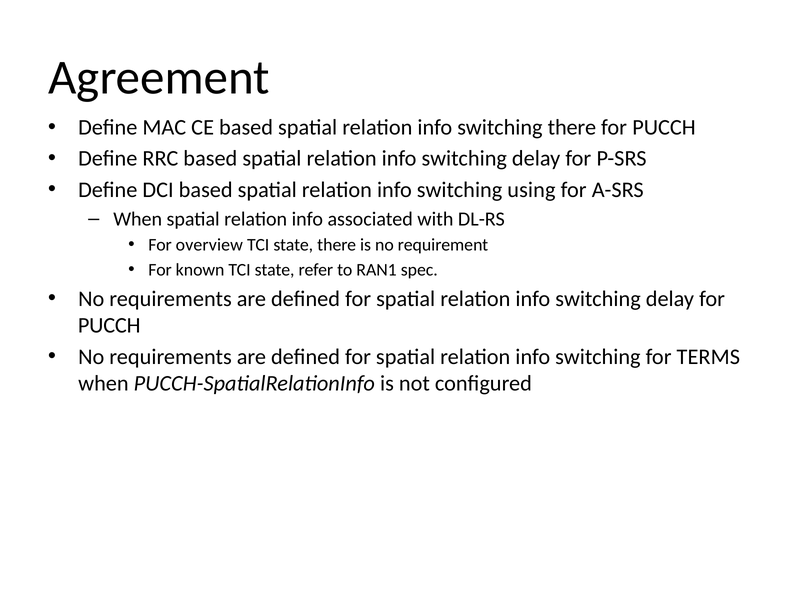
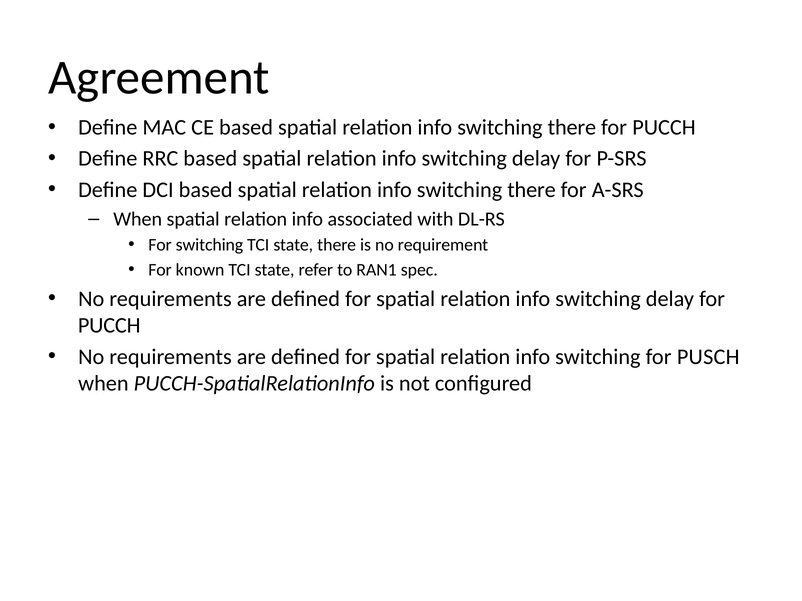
using: using -> there (532, 190)
For overview: overview -> switching (209, 245)
TERMS: TERMS -> PUSCH (708, 357)
